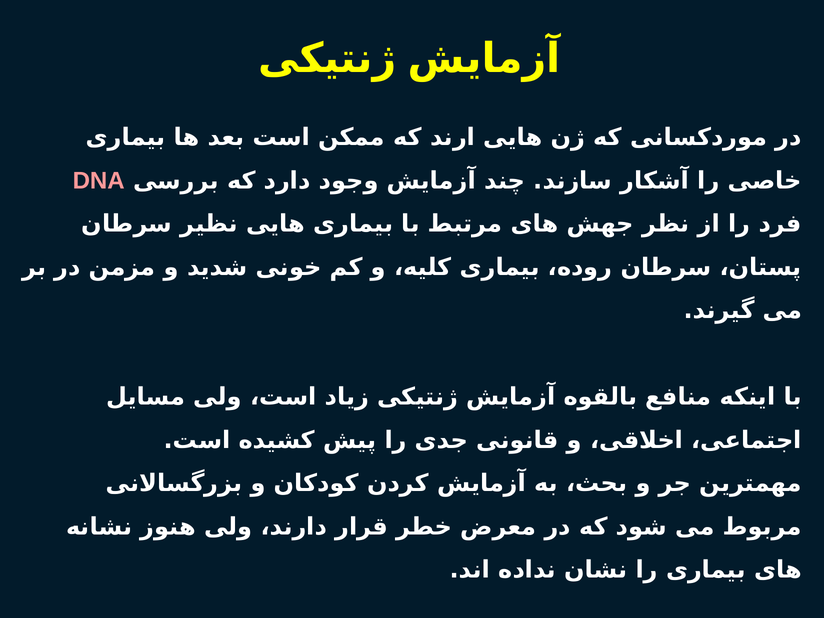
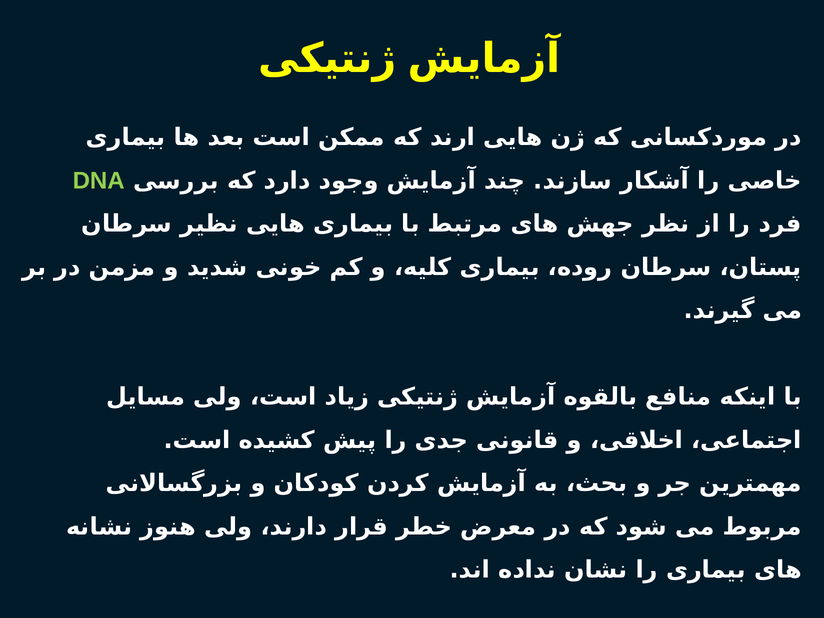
DNA colour: pink -> light green (99, 181)
